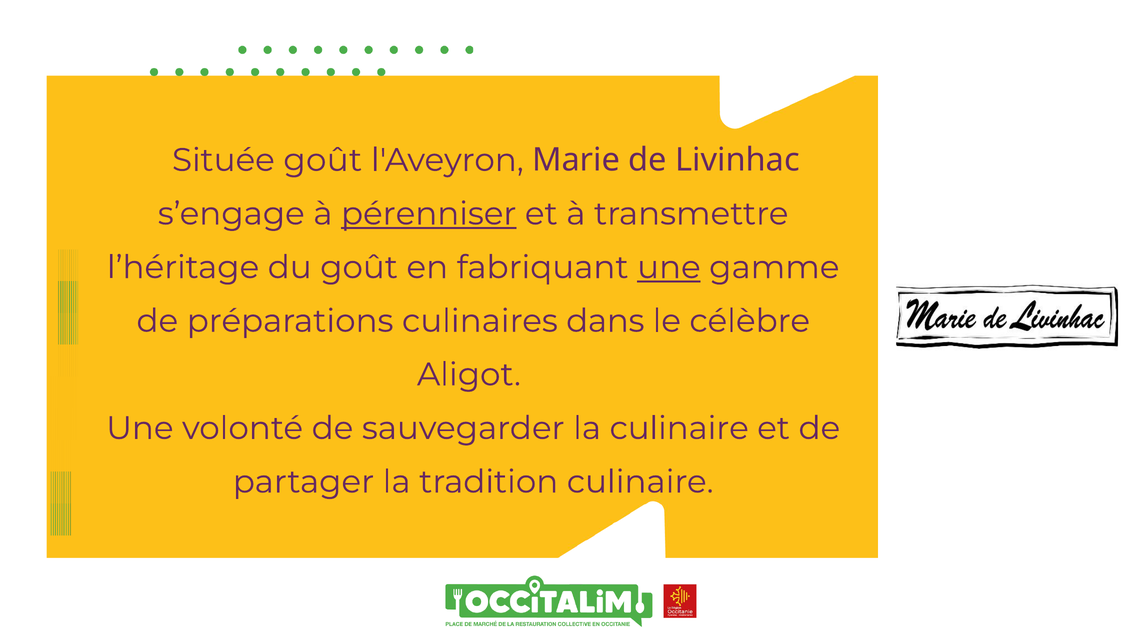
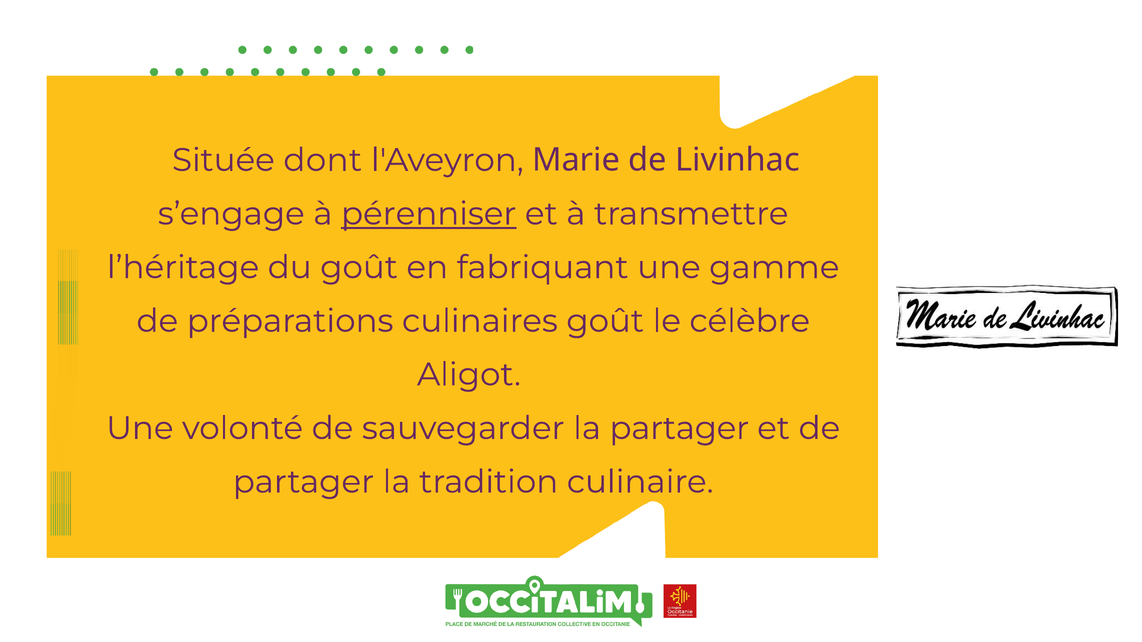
Située goût: goût -> dont (323, 160)
une underline: present -> none (669, 268)
culinaires dans: dans -> goût (605, 321)
la culinaire: culinaire -> partager (679, 428)
